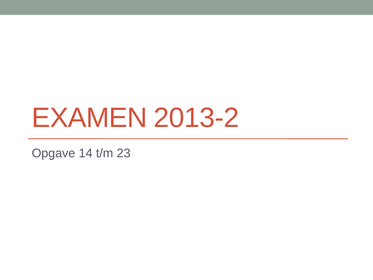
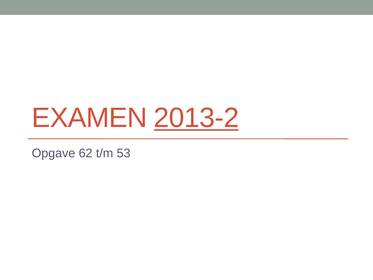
2013-2 underline: none -> present (196, 118)
14: 14 -> 62 (86, 153)
23: 23 -> 53 (124, 153)
